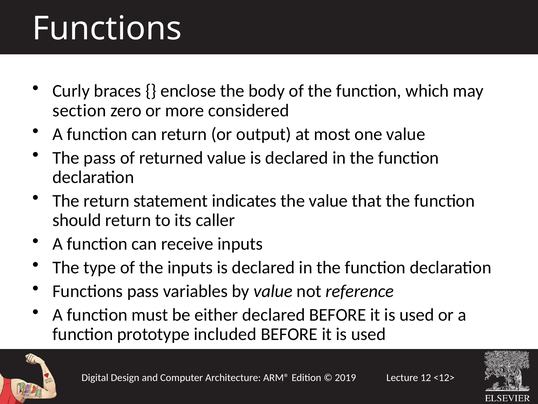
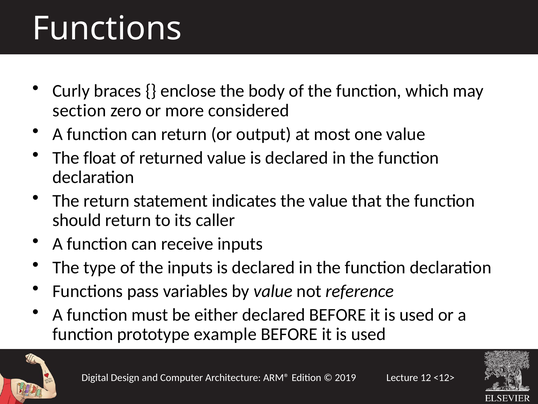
The pass: pass -> float (100, 158)
included: included -> example (225, 334)
